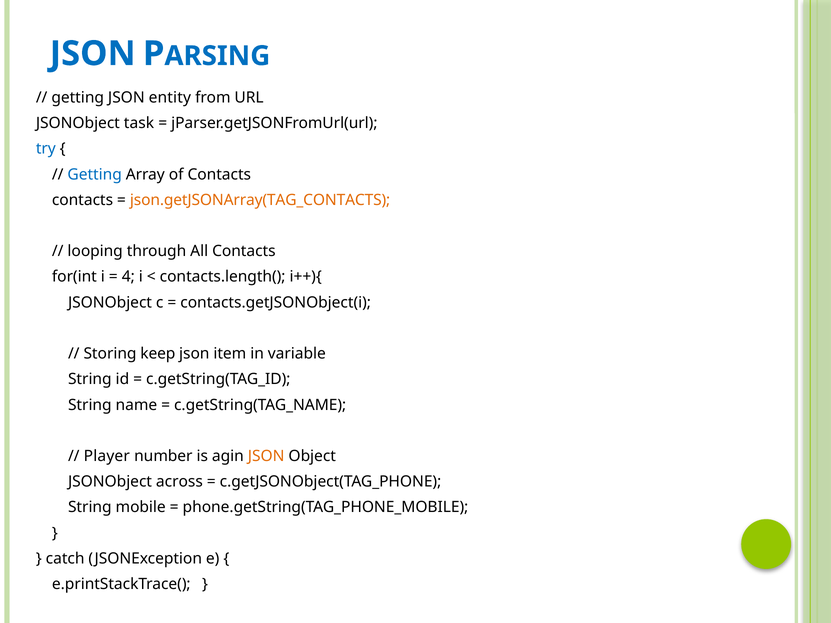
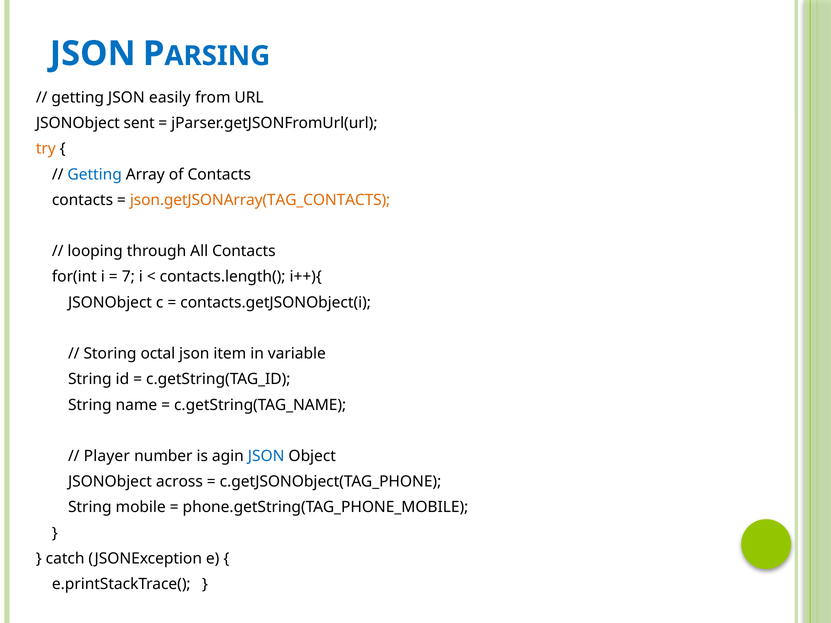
entity: entity -> easily (170, 98)
task: task -> sent (139, 123)
try colour: blue -> orange (46, 149)
4: 4 -> 7 (128, 277)
keep: keep -> octal (158, 354)
JSON colour: orange -> blue (266, 456)
